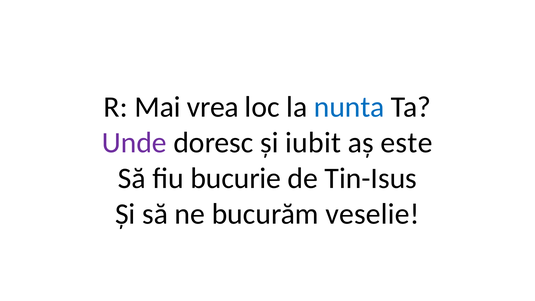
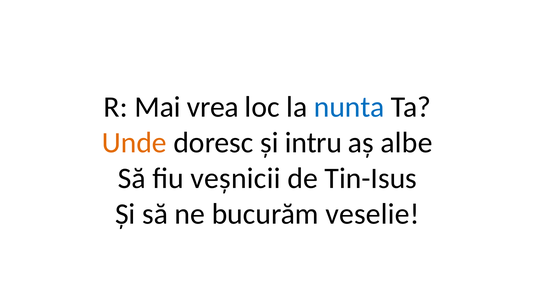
Unde colour: purple -> orange (134, 143)
iubit: iubit -> intru (313, 143)
este: este -> albe (407, 143)
bucurie: bucurie -> veșnicii (236, 178)
